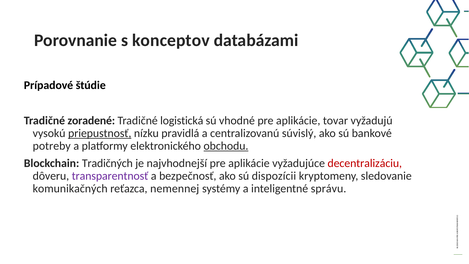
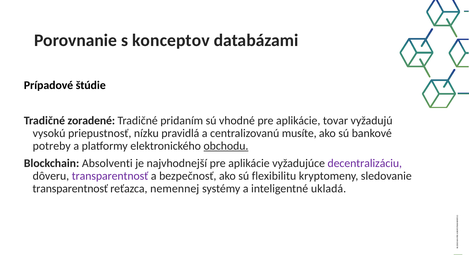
logistická: logistická -> pridaním (182, 120)
priepustnosť underline: present -> none (100, 133)
súvislý: súvislý -> musíte (299, 133)
Tradičných: Tradičných -> Absolventi (107, 163)
decentralizáciu colour: red -> purple (365, 163)
dispozícii: dispozícii -> flexibilitu (274, 176)
komunikačných: komunikačných -> transparentnosť (70, 189)
správu: správu -> ukladá (329, 189)
